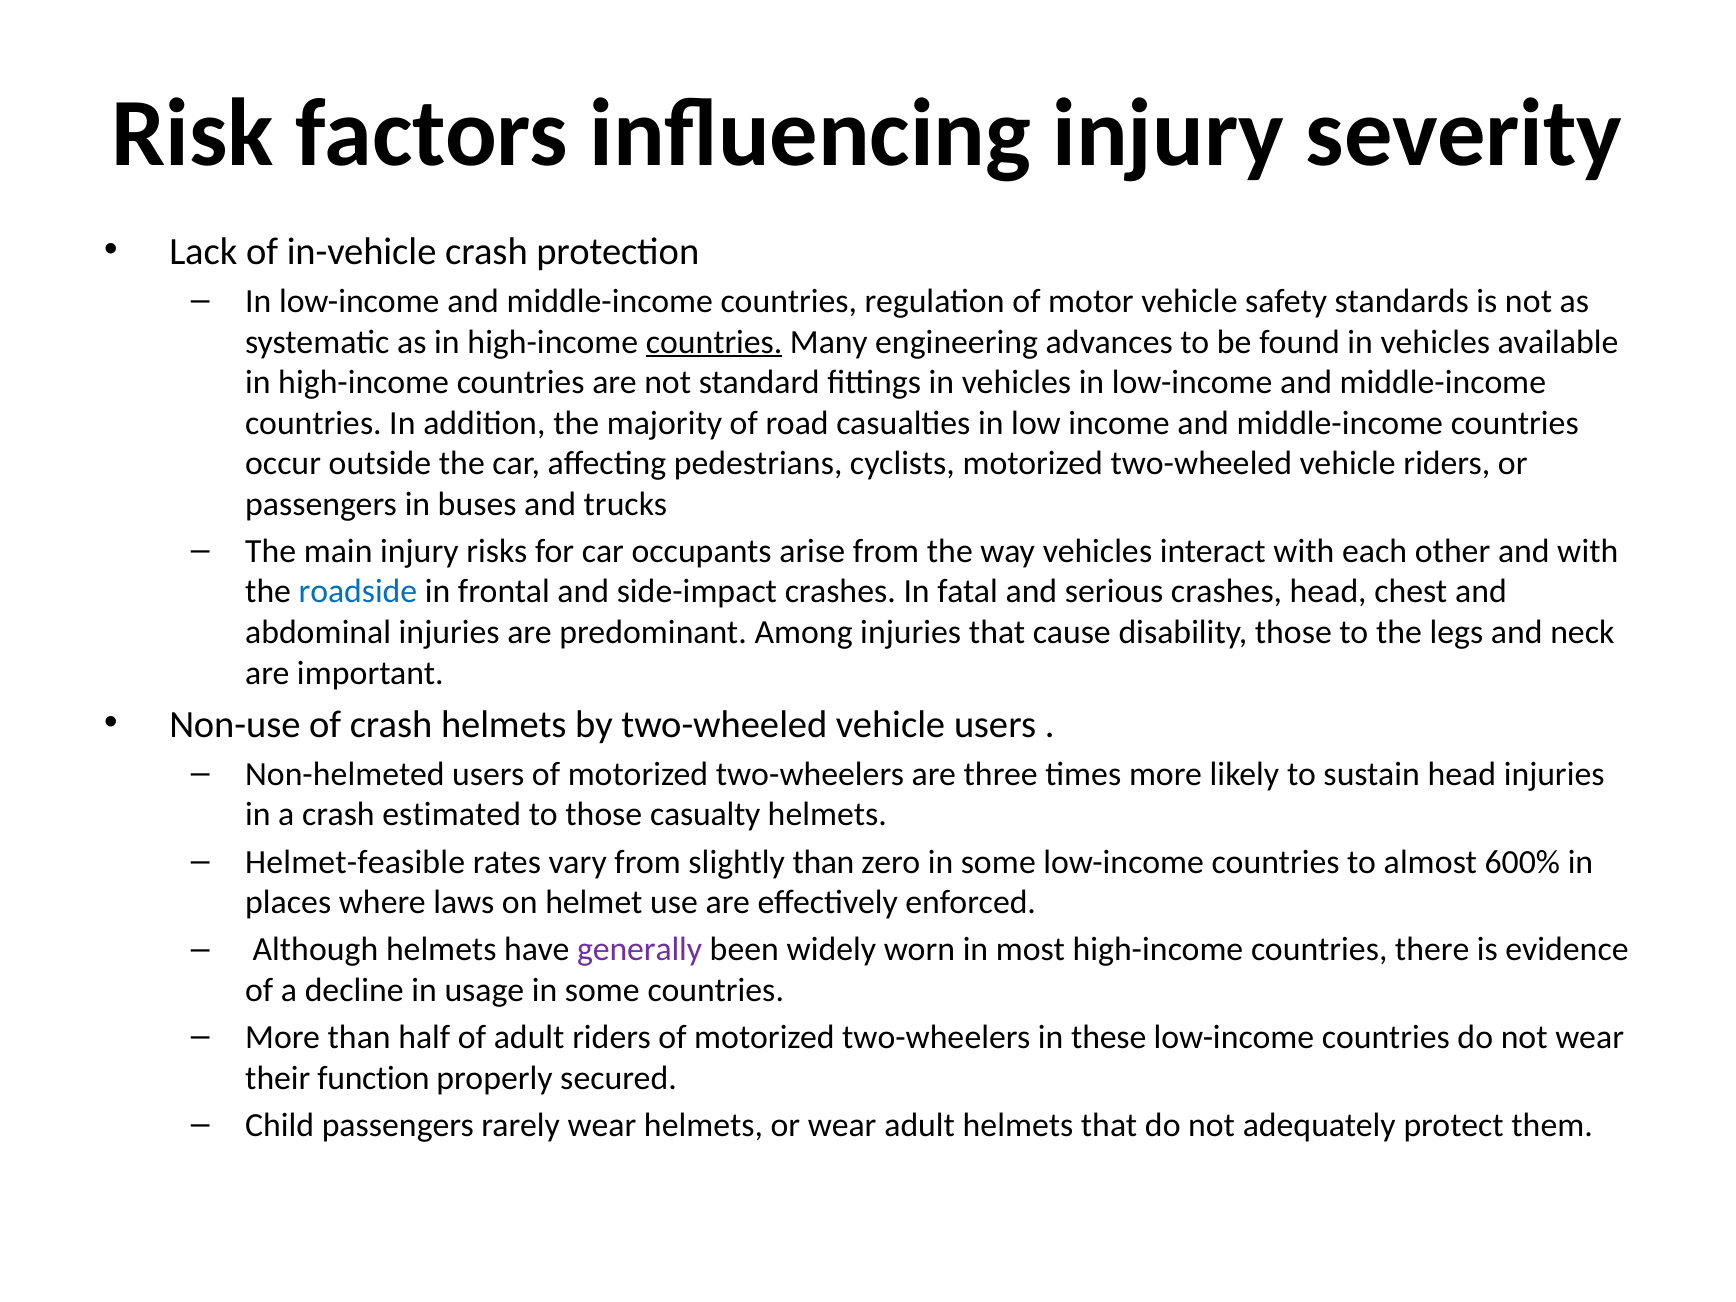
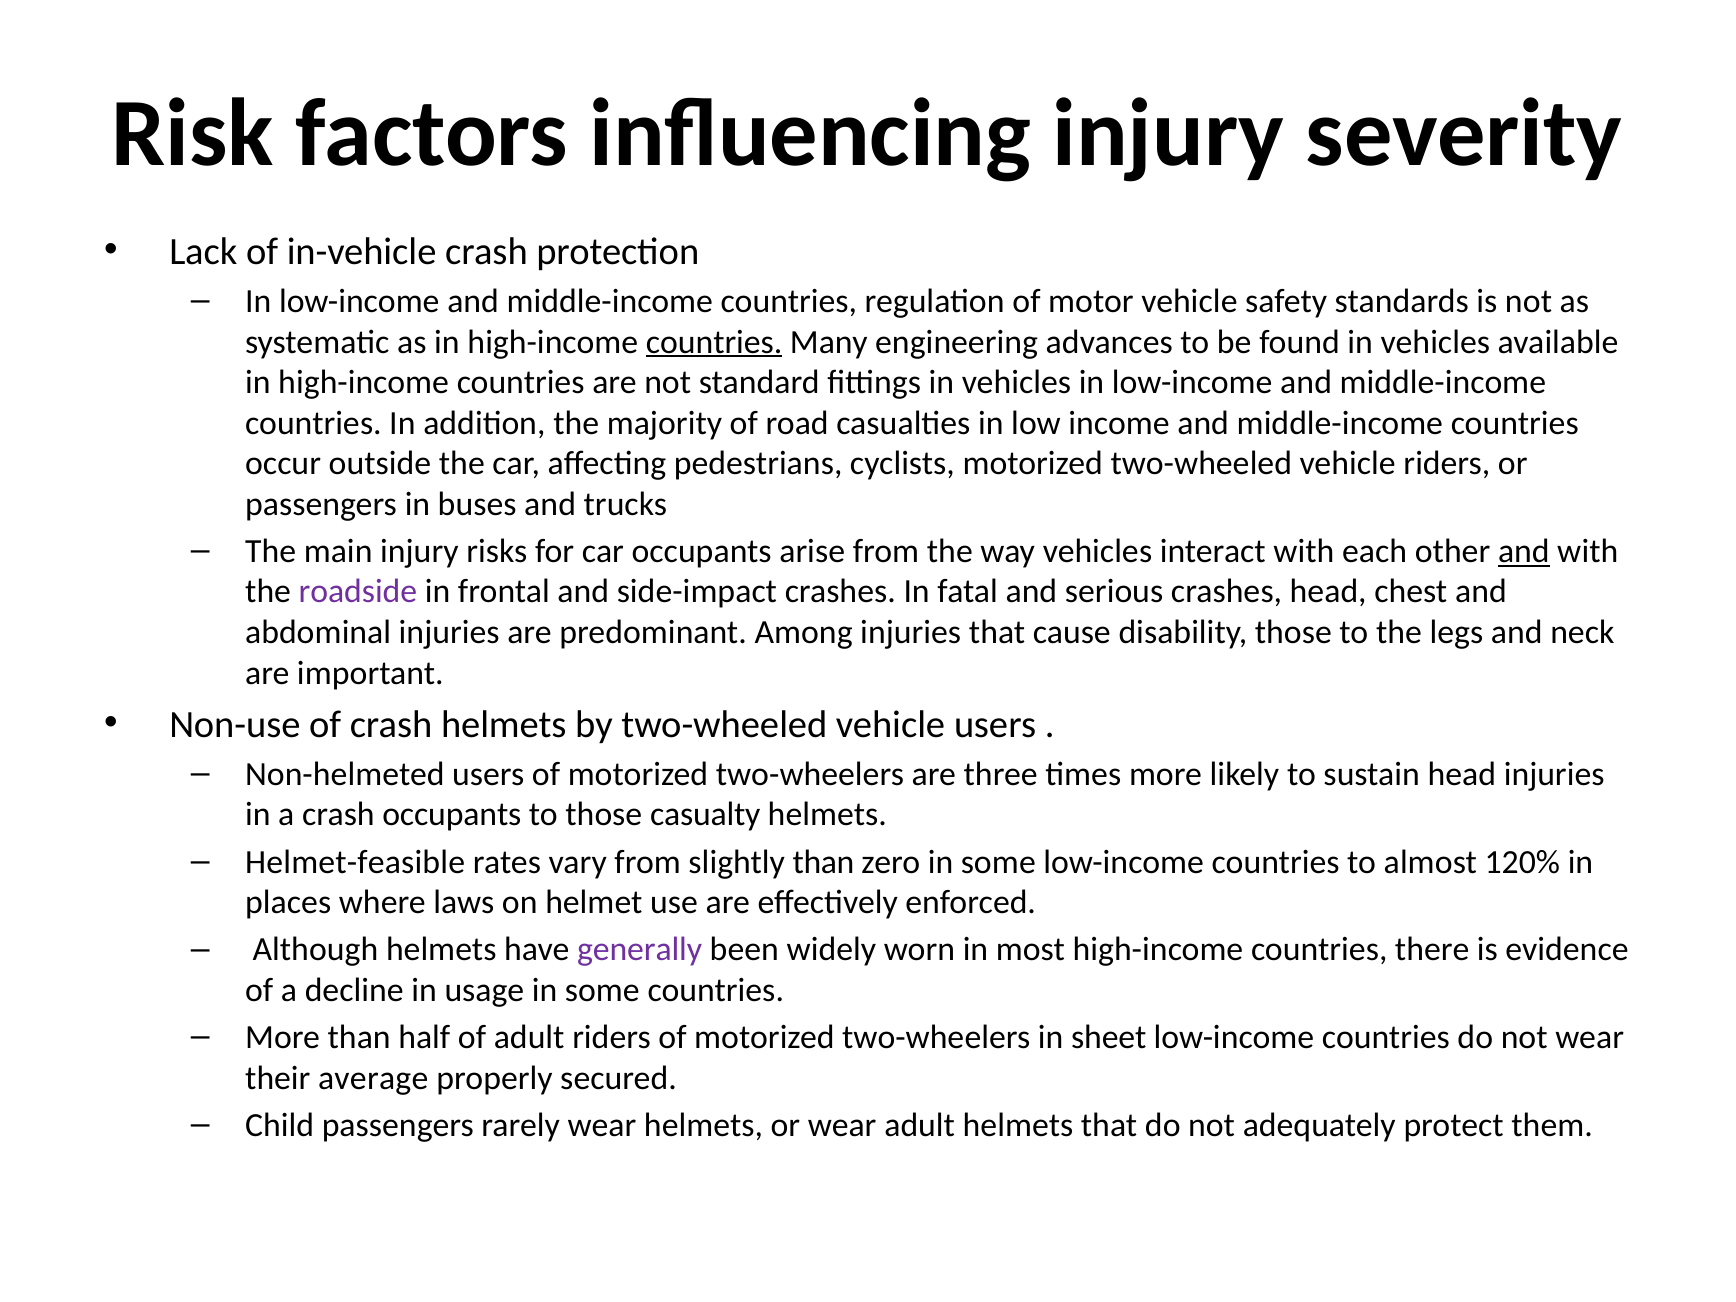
and underline: none -> present (1524, 551)
roadside colour: blue -> purple (358, 592)
crash estimated: estimated -> occupants (452, 815)
600%: 600% -> 120% (1522, 862)
these: these -> sheet (1109, 1038)
function: function -> average (373, 1078)
